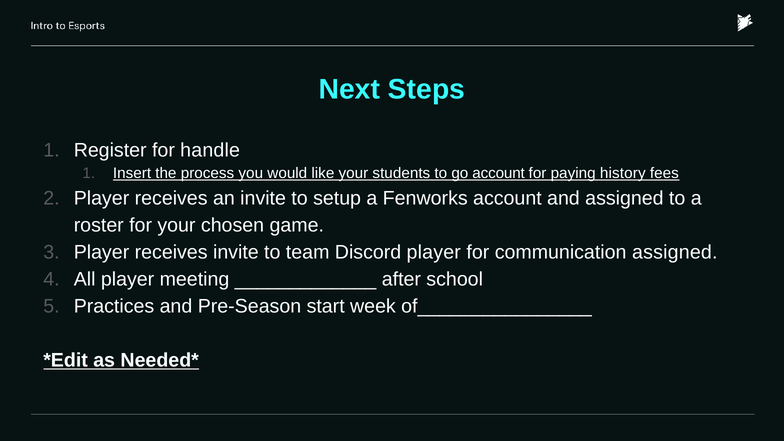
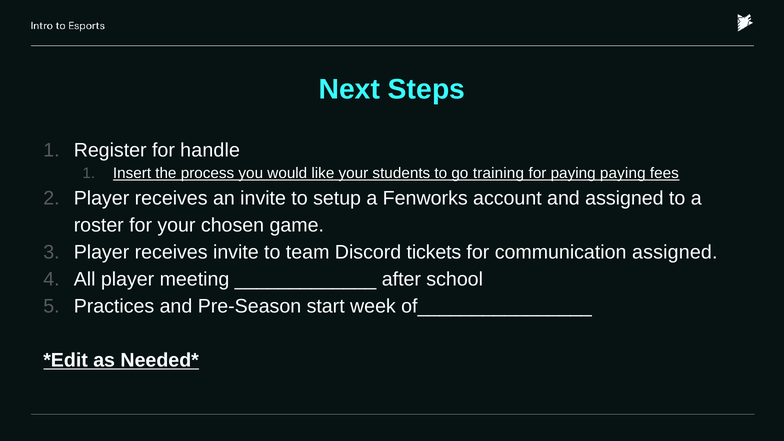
go account: account -> training (498, 173)
paying history: history -> paying (623, 173)
Discord player: player -> tickets (434, 252)
